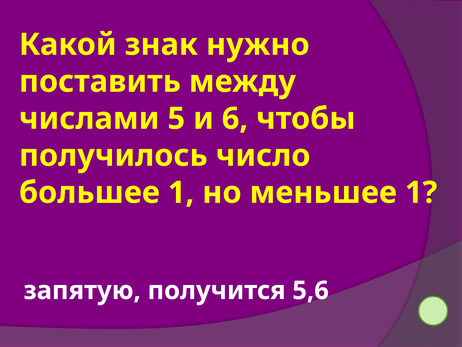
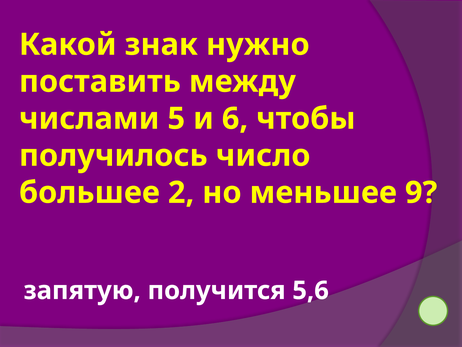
большее 1: 1 -> 2 (181, 192)
меньшее 1: 1 -> 9 (421, 192)
